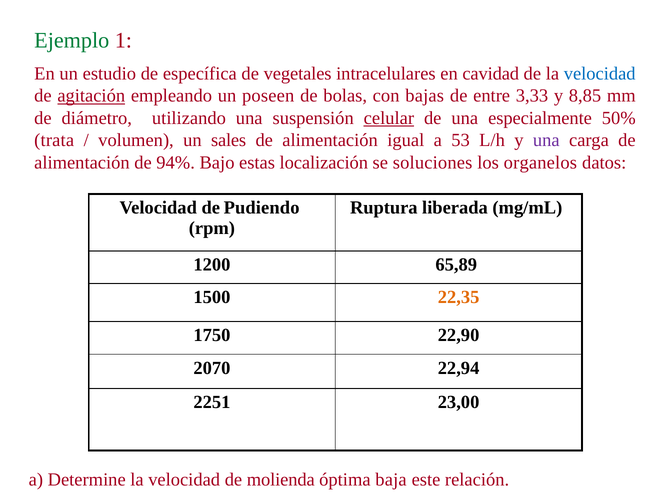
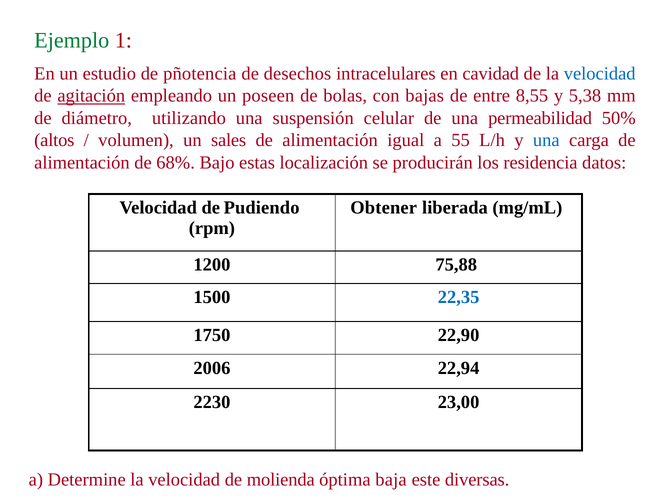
específica: específica -> pñotencia (200, 74)
vegetales: vegetales -> desechos (297, 74)
3,33: 3,33 -> 8,55 (532, 96)
8,85: 8,85 -> 5,38 (585, 96)
celular underline: present -> none (389, 118)
especialmente: especialmente -> permeabilidad (540, 118)
trata: trata -> altos (54, 140)
53: 53 -> 55 (461, 140)
una colour: purple -> blue (546, 140)
94%: 94% -> 68% (176, 162)
soluciones: soluciones -> producirán (433, 162)
organelos: organelos -> residencia (541, 162)
Ruptura: Ruptura -> Obtener (384, 208)
65,89: 65,89 -> 75,88 (456, 265)
22,35 colour: orange -> blue (459, 297)
2070: 2070 -> 2006 (212, 368)
2251: 2251 -> 2230 (212, 402)
relación: relación -> diversas (477, 479)
